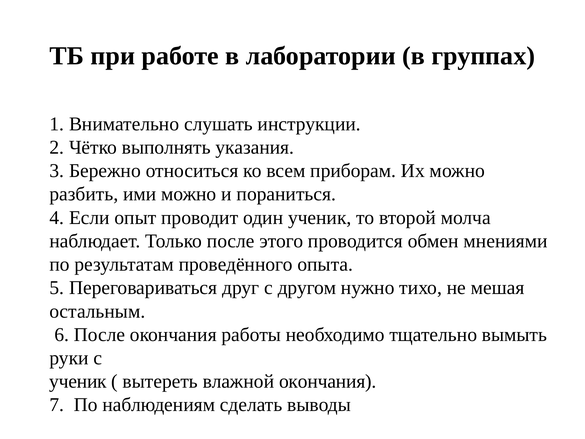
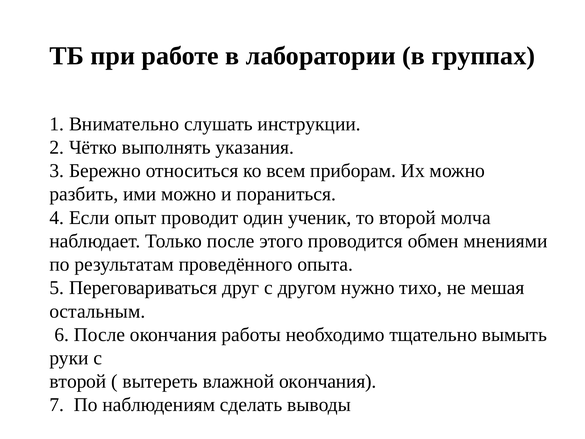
ученик: ученик -> второй (78, 381)
